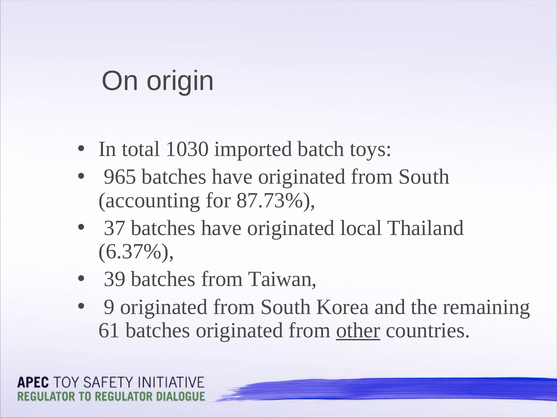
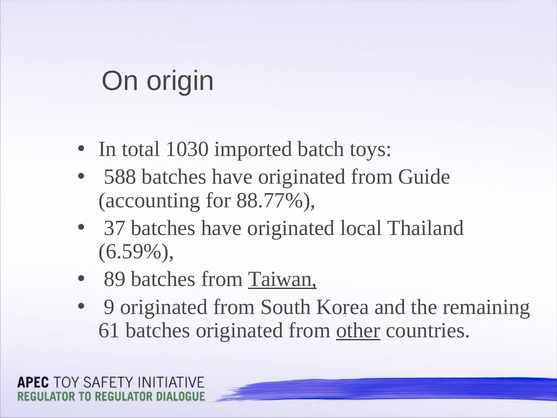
965: 965 -> 588 (120, 177)
have originated from South: South -> Guide (424, 177)
87.73%: 87.73% -> 88.77% (276, 200)
6.37%: 6.37% -> 6.59% (136, 251)
39: 39 -> 89 (115, 279)
Taiwan underline: none -> present (283, 279)
